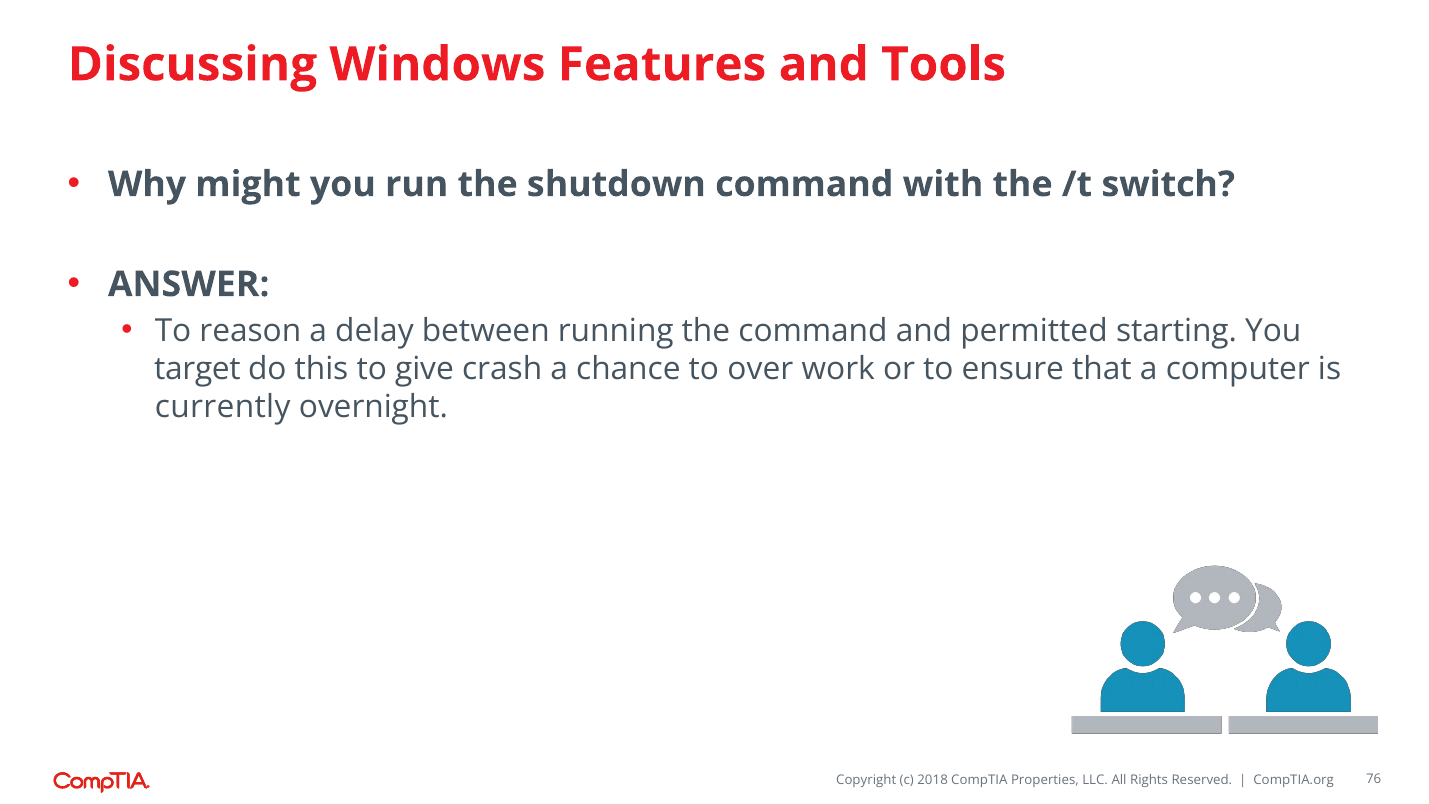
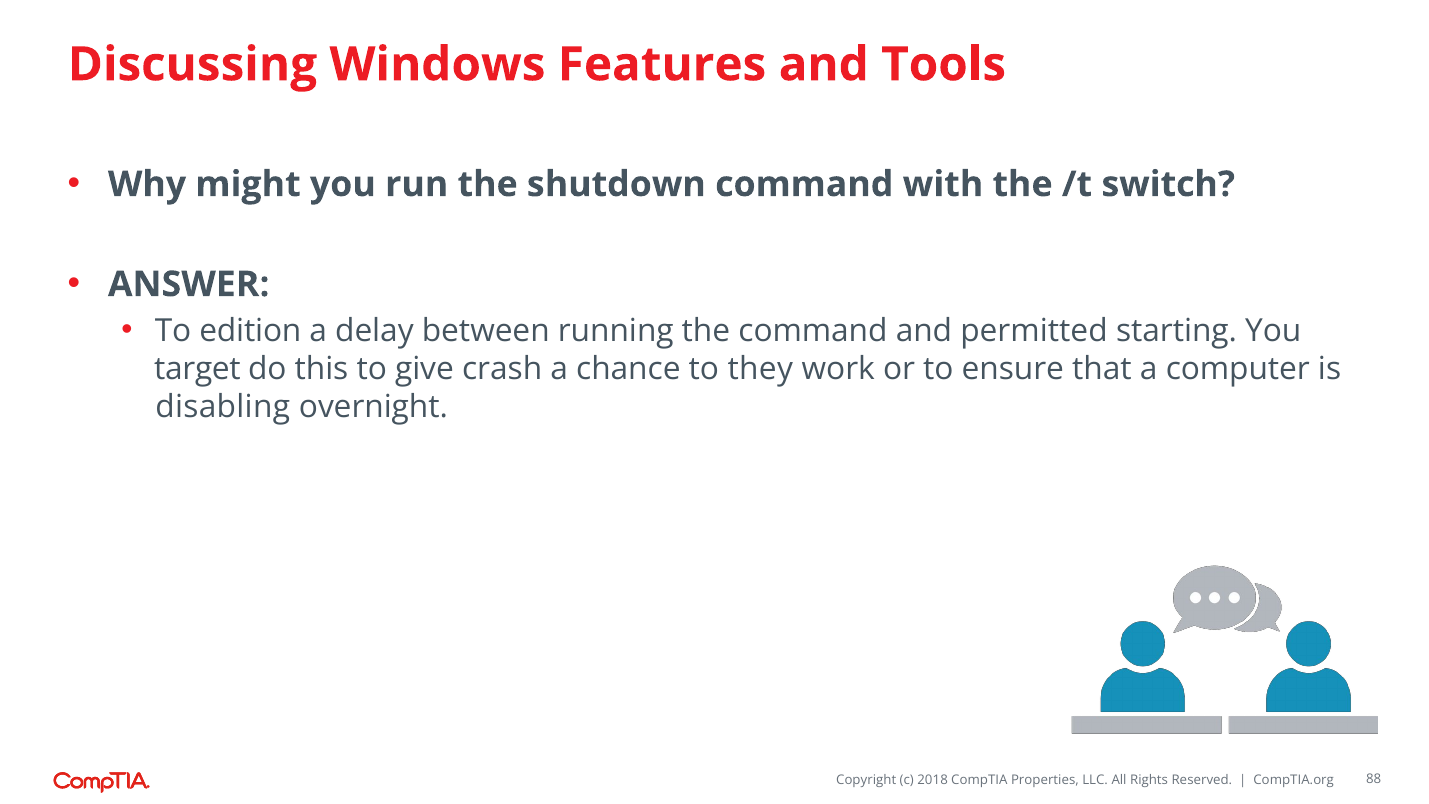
reason: reason -> edition (250, 331)
over: over -> they (760, 369)
currently: currently -> disabling (223, 407)
76: 76 -> 88 (1374, 779)
